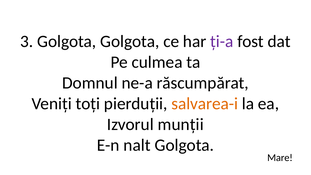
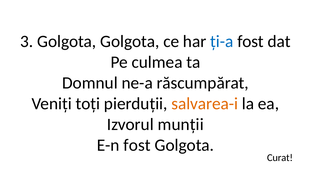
ți-a colour: purple -> blue (222, 42)
E-n nalt: nalt -> fost (137, 145)
Mare: Mare -> Curat (280, 158)
